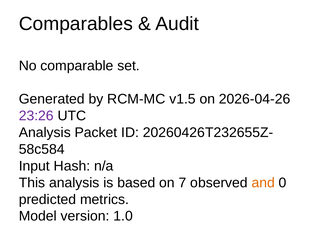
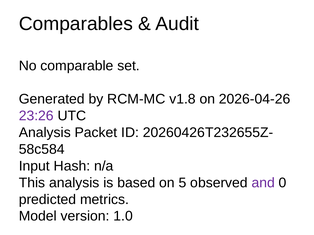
v1.5: v1.5 -> v1.8 (182, 99)
7: 7 -> 5 (182, 183)
and colour: orange -> purple (263, 183)
